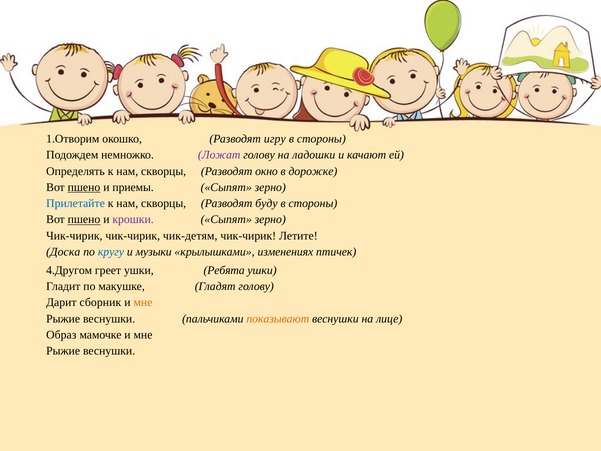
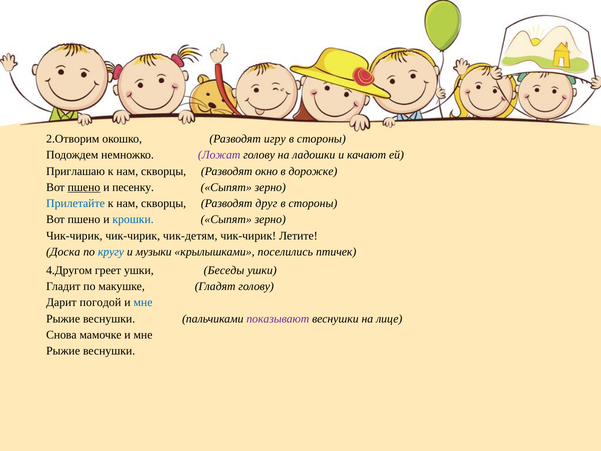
1.Отворим: 1.Отворим -> 2.Отворим (73, 139)
Определять: Определять -> Приглашаю (76, 171)
приемы: приемы -> песенку (133, 187)
буду: буду -> друг (266, 203)
пшено underline: present -> none (84, 219)
крошки colour: purple -> blue (133, 219)
изменениях: изменениях -> поселились (285, 252)
Ребята: Ребята -> Беседы (224, 270)
сборник: сборник -> погодой (100, 302)
мне colour: orange -> blue (143, 302)
показывают colour: orange -> purple (278, 319)
Образ: Образ -> Снова (61, 335)
